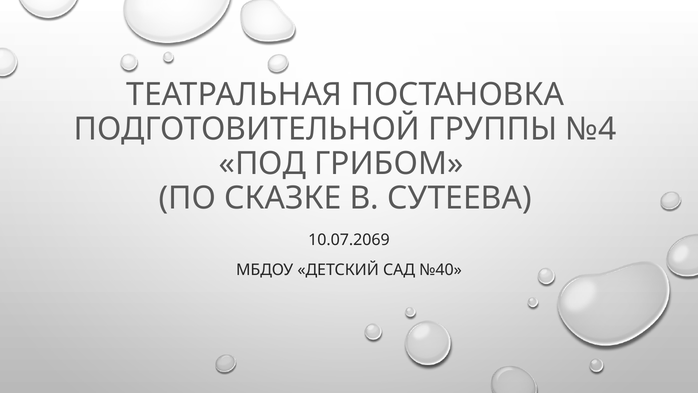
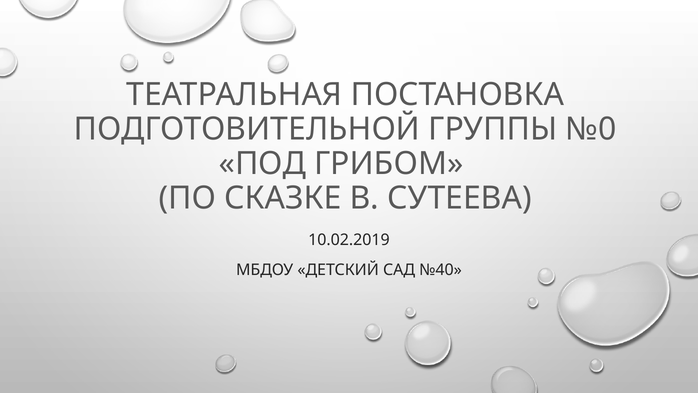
№4: №4 -> №0 (591, 129)
10.07.2069: 10.07.2069 -> 10.02.2019 (349, 240)
